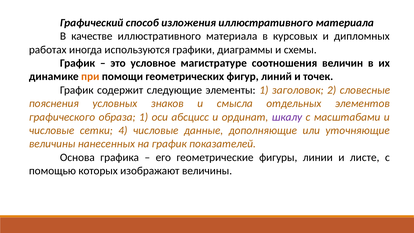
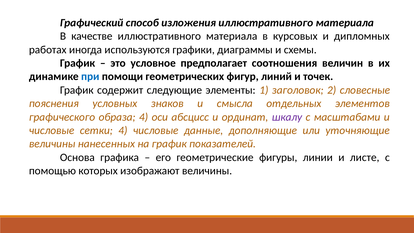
магистратуре: магистратуре -> предполагает (214, 63)
при colour: orange -> blue (90, 77)
образа 1: 1 -> 4 (144, 117)
